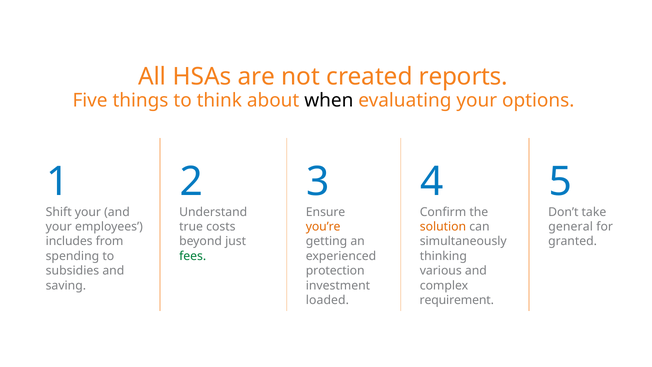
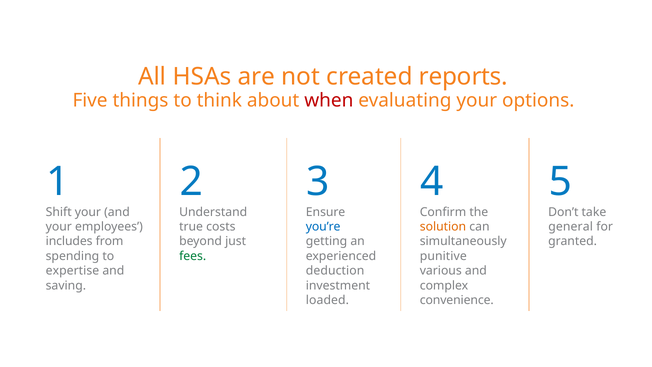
when colour: black -> red (329, 100)
you’re colour: orange -> blue (323, 227)
thinking: thinking -> punitive (443, 256)
subsidies: subsidies -> expertise (72, 271)
protection: protection -> deduction (335, 271)
requirement: requirement -> convenience (457, 300)
